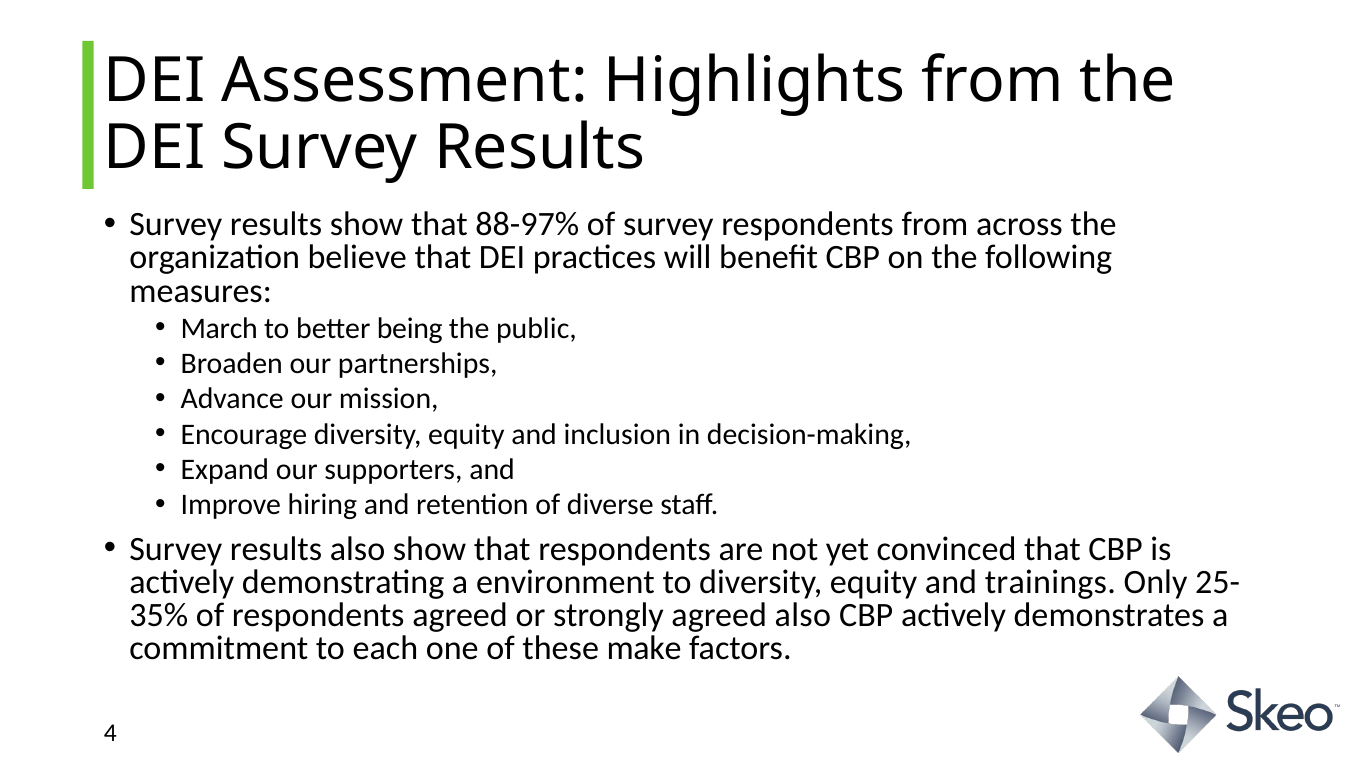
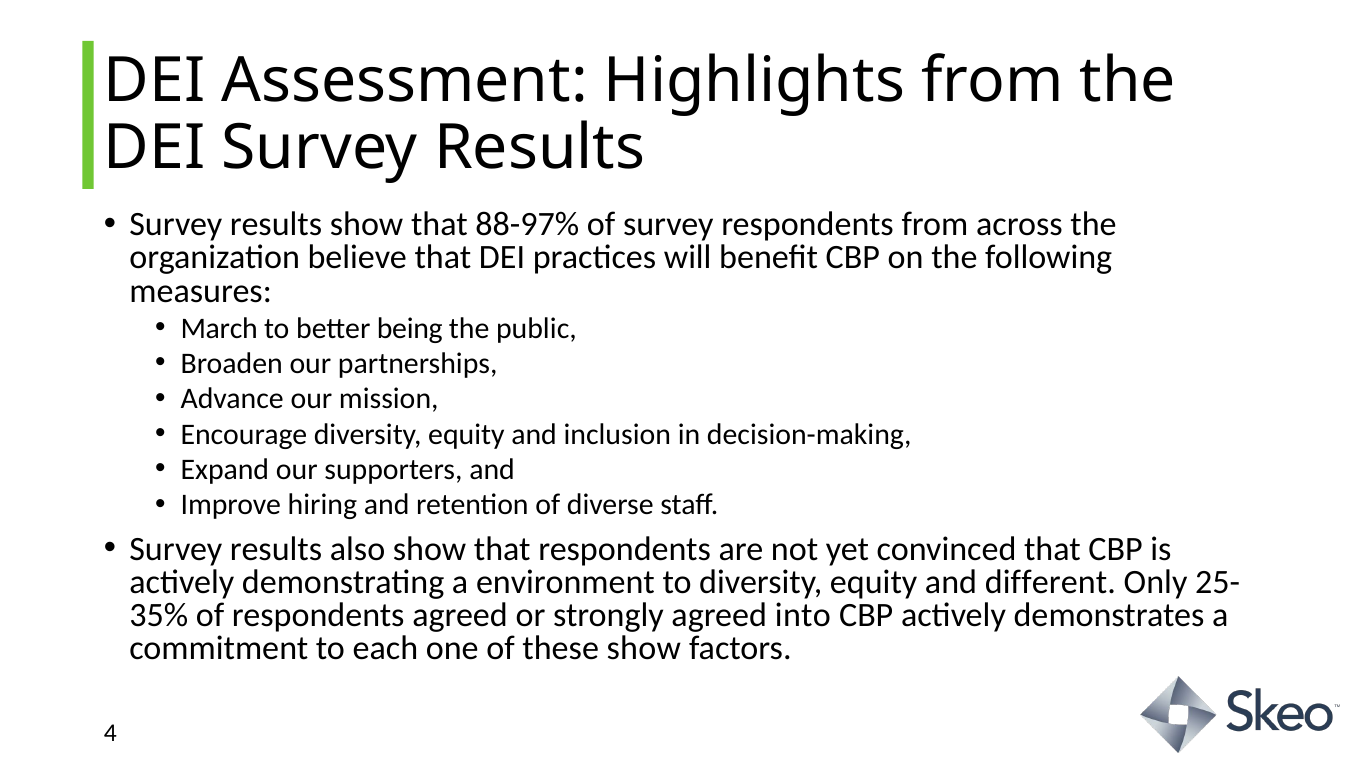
trainings: trainings -> different (1050, 582)
agreed also: also -> into (803, 615)
these make: make -> show (644, 648)
